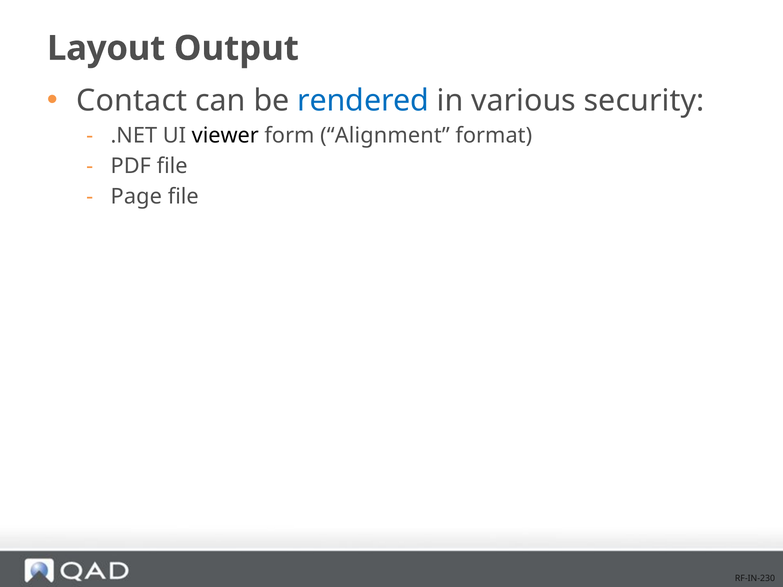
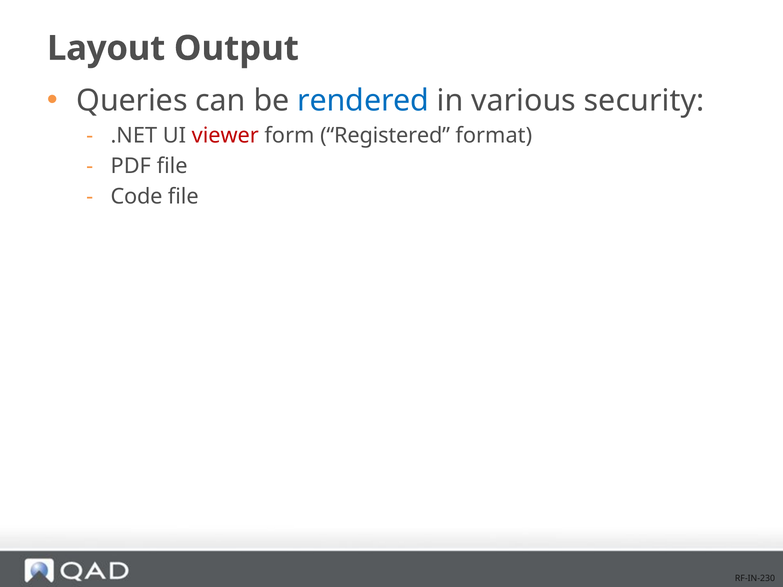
Contact: Contact -> Queries (132, 101)
viewer colour: black -> red (225, 136)
Alignment: Alignment -> Registered (385, 136)
Page: Page -> Code (136, 197)
